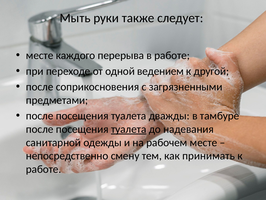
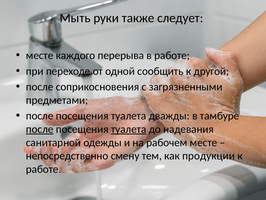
ведением: ведением -> сообщить (160, 71)
после underline: none -> present (40, 129)
принимать: принимать -> продукции (209, 156)
